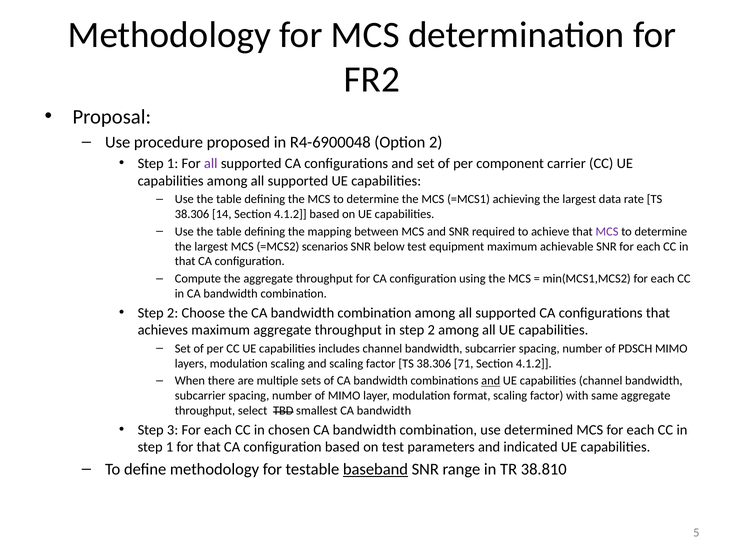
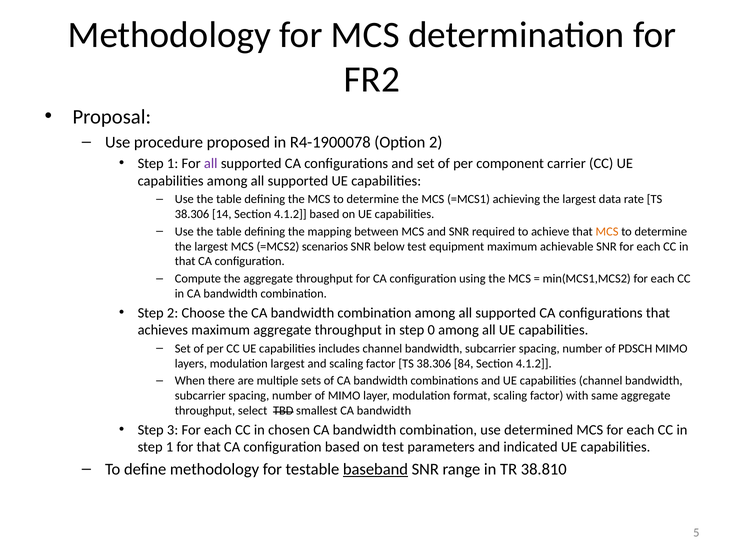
R4-6900048: R4-6900048 -> R4-1900078 (330, 142)
MCS colour: purple -> orange (607, 232)
in step 2: 2 -> 0 (431, 330)
modulation scaling: scaling -> largest (288, 363)
71: 71 -> 84 (464, 363)
and underline: present -> none (491, 381)
